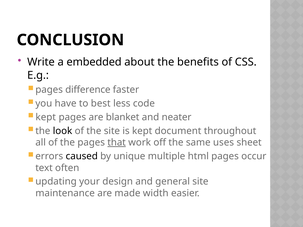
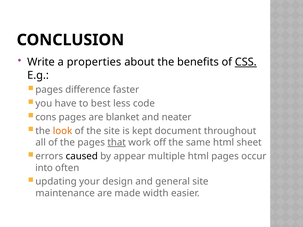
embedded: embedded -> properties (94, 62)
CSS underline: none -> present (246, 62)
kept: kept -> cons (46, 117)
look colour: black -> orange (63, 131)
same uses: uses -> html (224, 143)
unique: unique -> appear (129, 156)
text: text -> into (44, 168)
